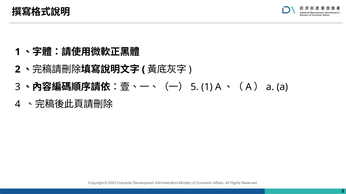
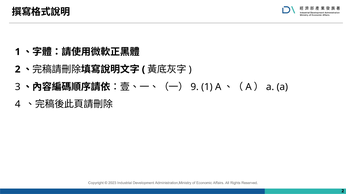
5: 5 -> 9 (195, 87)
